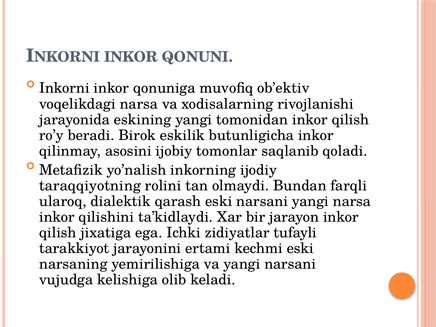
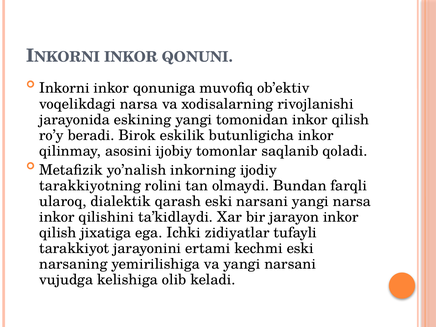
taraqqiyotning: taraqqiyotning -> tarakkiyotning (90, 186)
